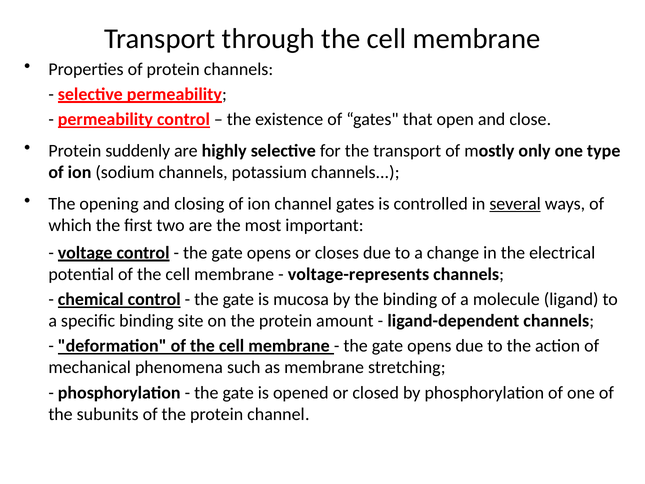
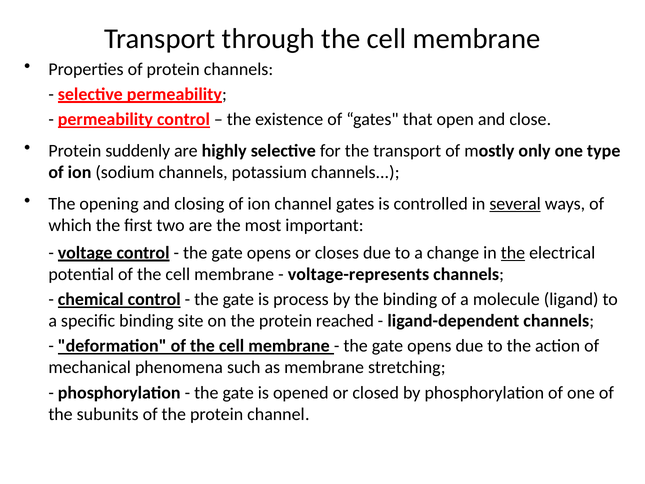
the underline: none -> present (513, 253)
mucosa: mucosa -> process (301, 299)
amount: amount -> reached (345, 321)
